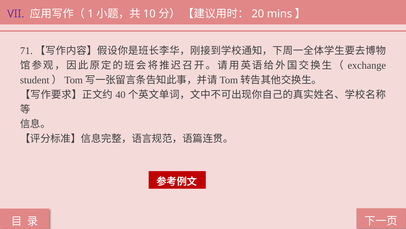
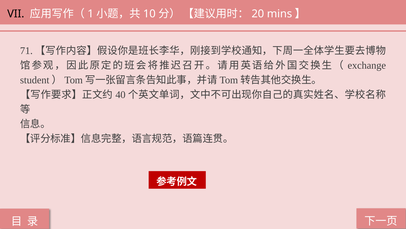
VII colour: purple -> black (16, 14)
